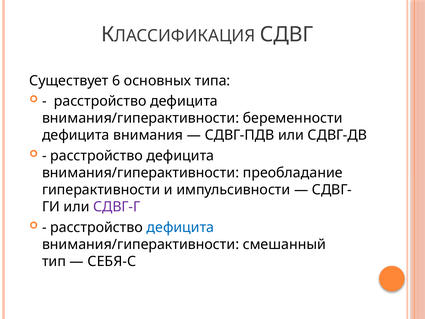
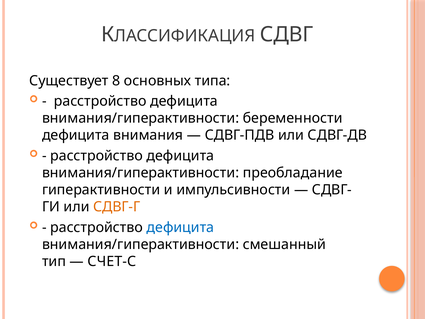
6: 6 -> 8 (116, 81)
СДВГ-Г colour: purple -> orange (117, 207)
СЕБЯ-С: СЕБЯ-С -> СЧЕТ-С (112, 261)
